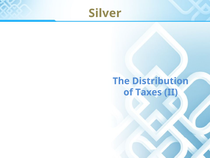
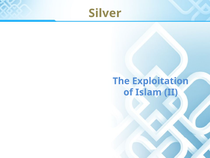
Distribution: Distribution -> Exploitation (160, 81)
Taxes: Taxes -> Islam (149, 92)
